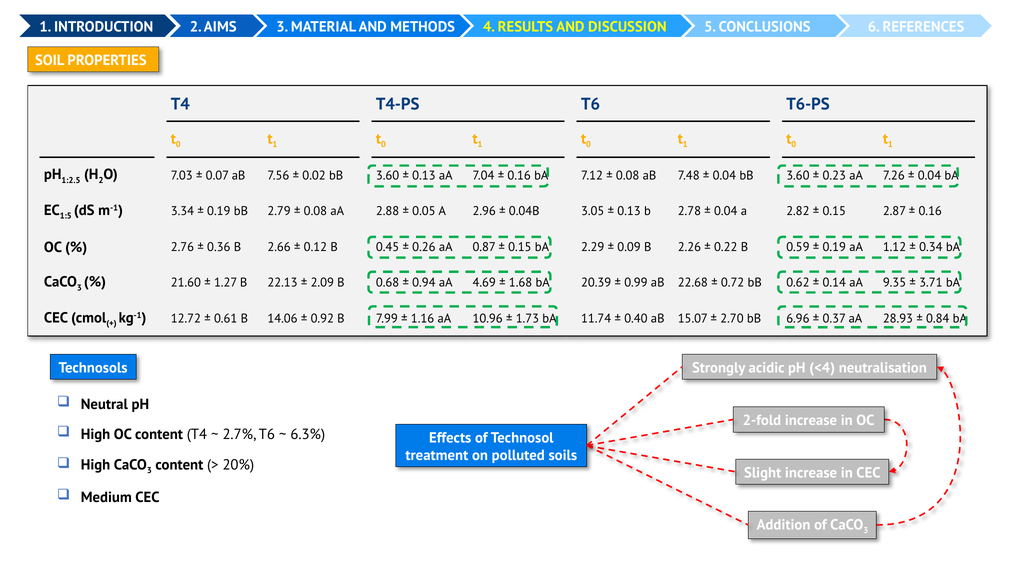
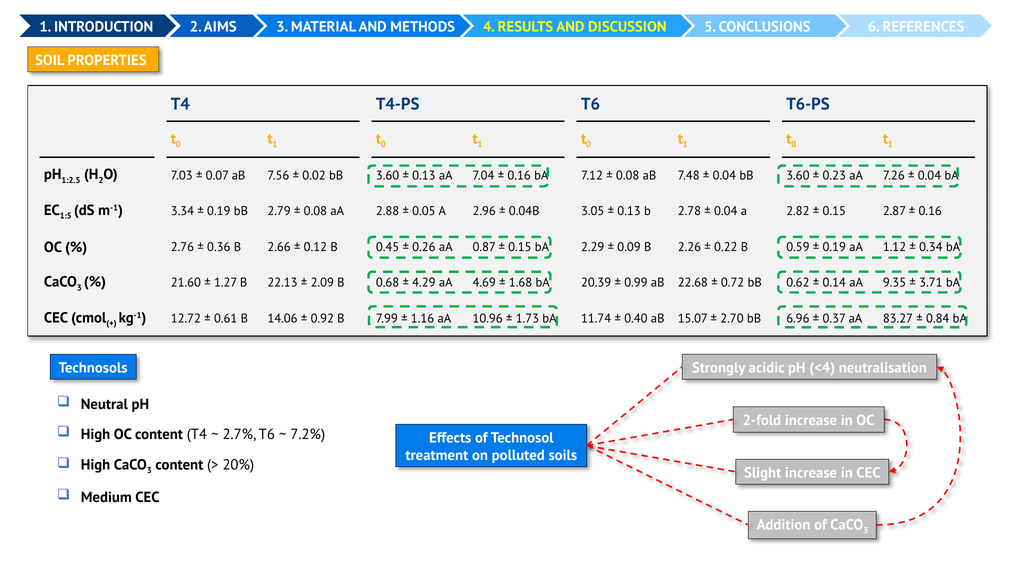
0.94: 0.94 -> 4.29 (424, 283)
28.93: 28.93 -> 83.27 (898, 319)
6.3%: 6.3% -> 7.2% (308, 435)
